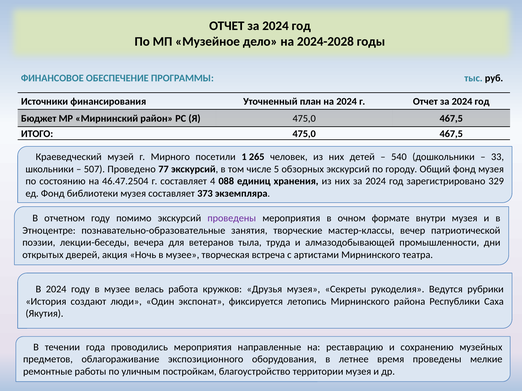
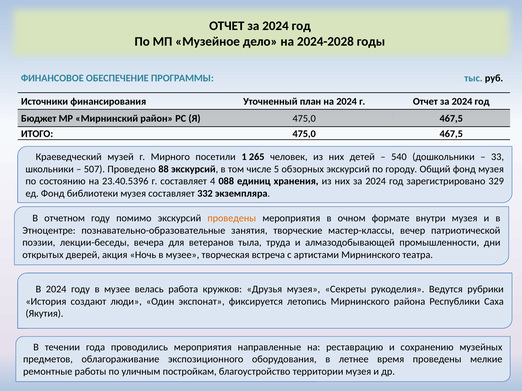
77: 77 -> 88 (164, 169)
46.47.2504: 46.47.2504 -> 23.40.5396 (125, 182)
373: 373 -> 332 (205, 194)
проведены colour: purple -> orange (232, 218)
